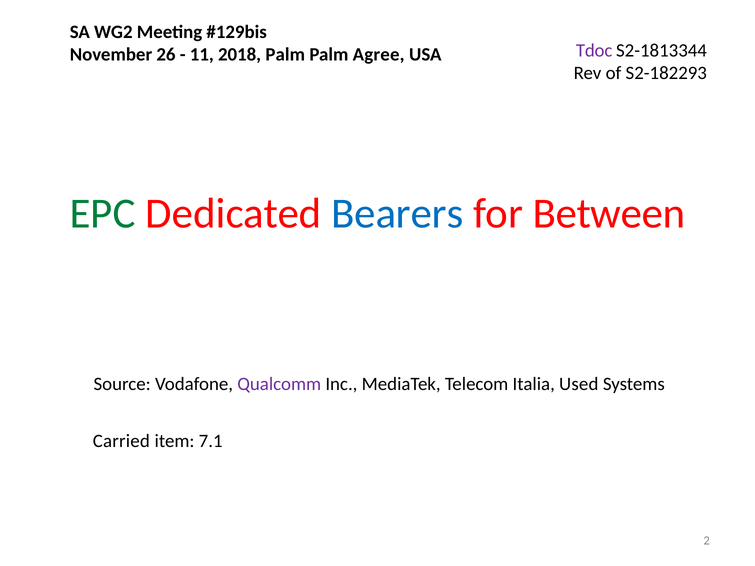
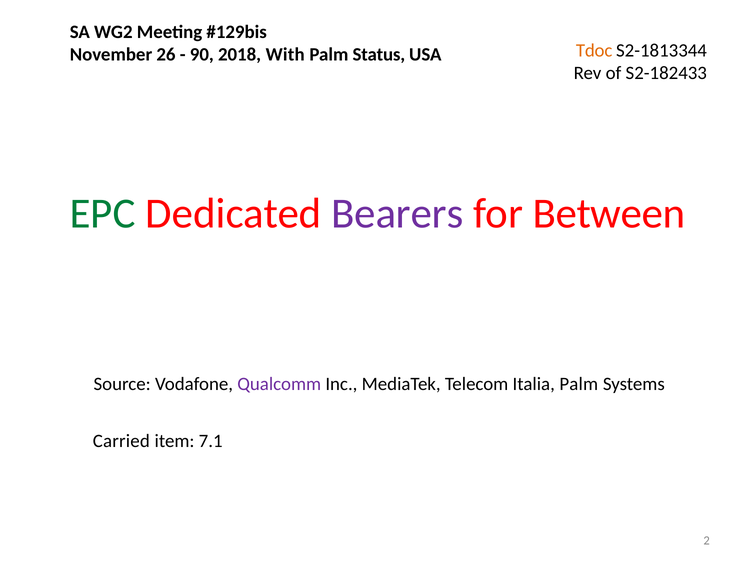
Tdoc colour: purple -> orange (594, 50)
11: 11 -> 90 (202, 55)
2018 Palm: Palm -> With (285, 55)
Agree: Agree -> Status (379, 55)
S2-182293: S2-182293 -> S2-182433 (666, 73)
Bearers colour: blue -> purple (397, 214)
Italia Used: Used -> Palm (579, 384)
